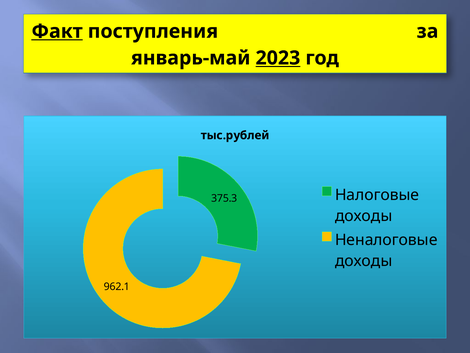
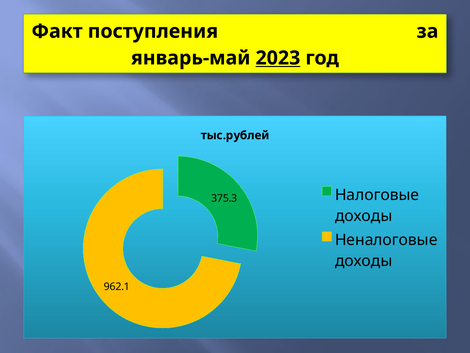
Факт underline: present -> none (57, 31)
